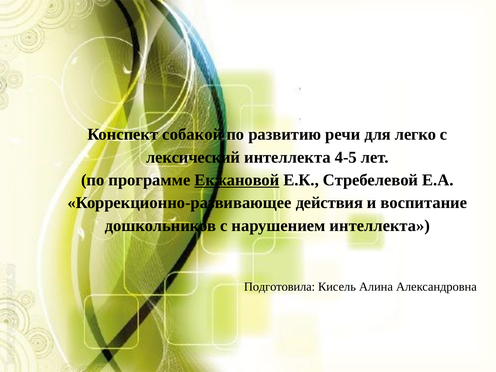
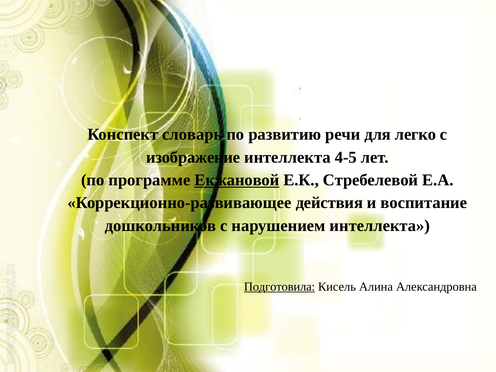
собакой: собакой -> словарь (192, 134)
лексический: лексический -> изображение (193, 157)
Подготовила underline: none -> present (280, 287)
